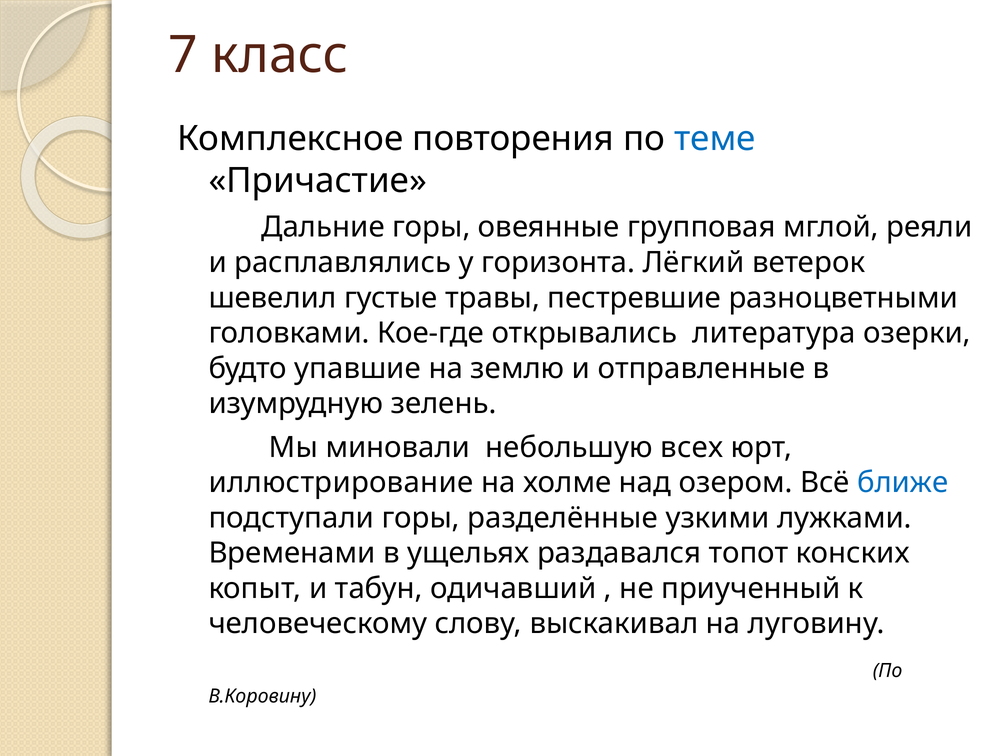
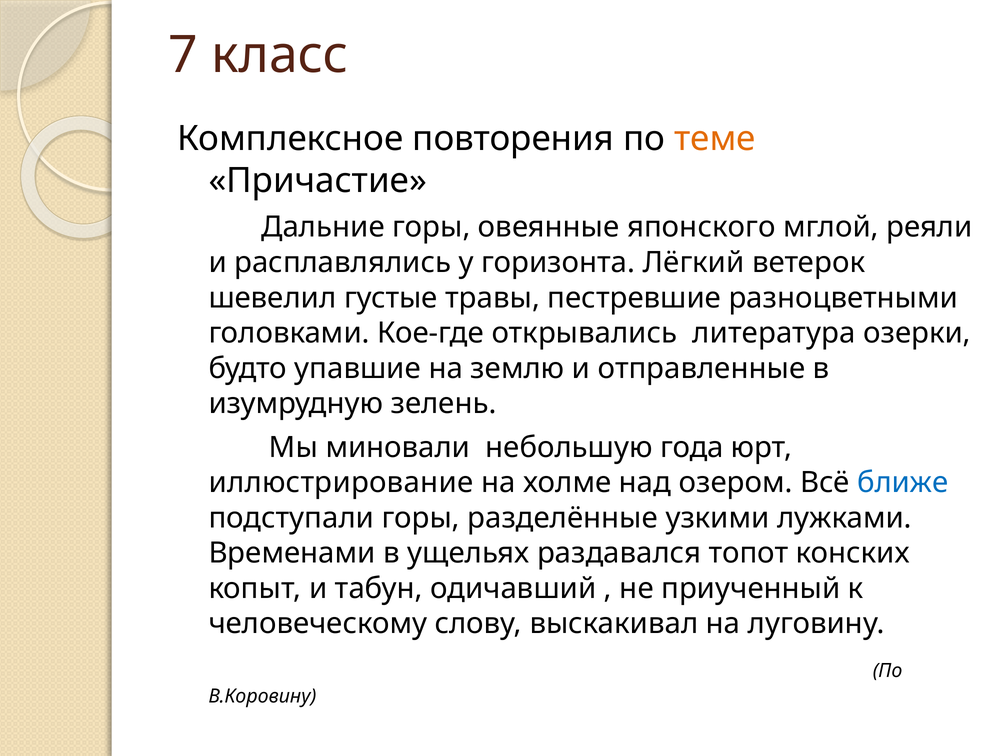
теме colour: blue -> orange (715, 139)
групповая: групповая -> японского (701, 227)
всех: всех -> года (692, 447)
